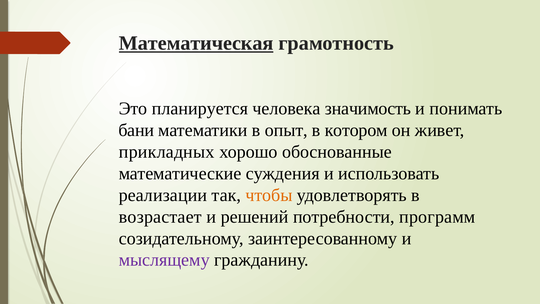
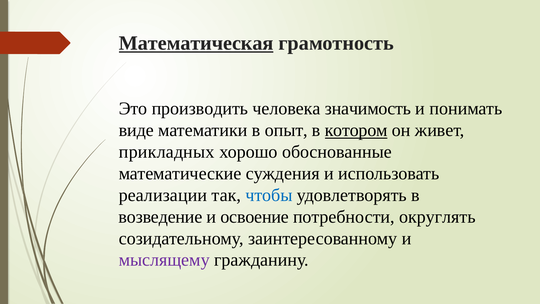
планируется: планируется -> производить (200, 109)
бани: бани -> виде (136, 130)
котором underline: none -> present (356, 130)
чтобы colour: orange -> blue (269, 195)
возрастает: возрастает -> возведение (161, 217)
решений: решений -> освоение (255, 217)
программ: программ -> округлять (437, 217)
